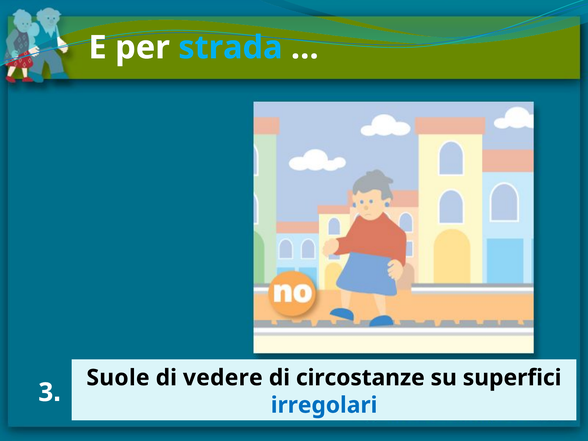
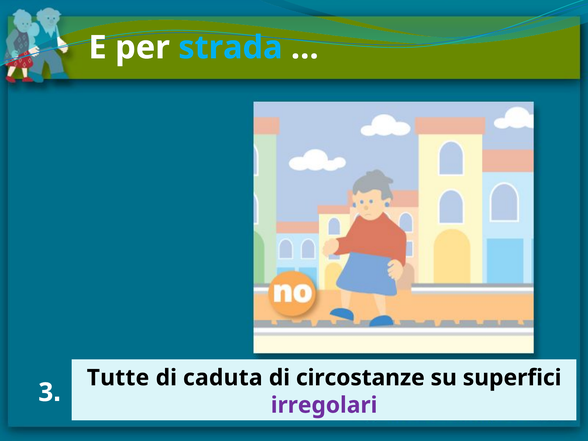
Suole: Suole -> Tutte (118, 378)
vedere: vedere -> caduta (223, 378)
irregolari colour: blue -> purple (324, 405)
